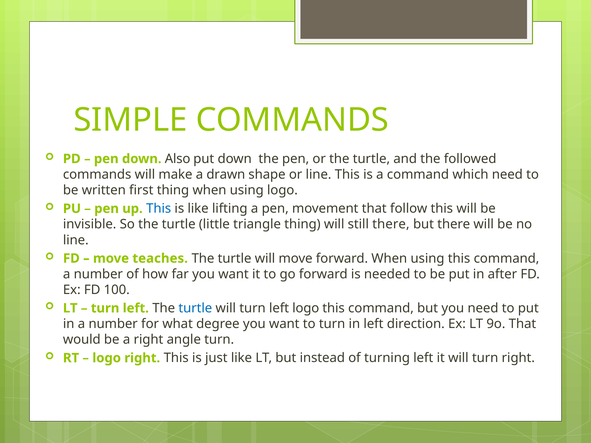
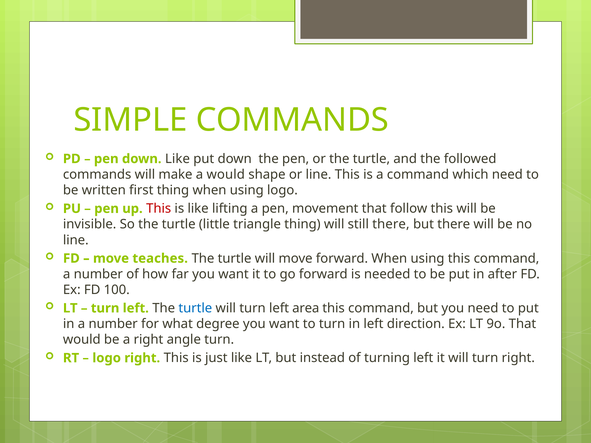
down Also: Also -> Like (177, 159)
a drawn: drawn -> would (226, 175)
This colour: blue -> red (159, 209)
left logo: logo -> area (306, 308)
